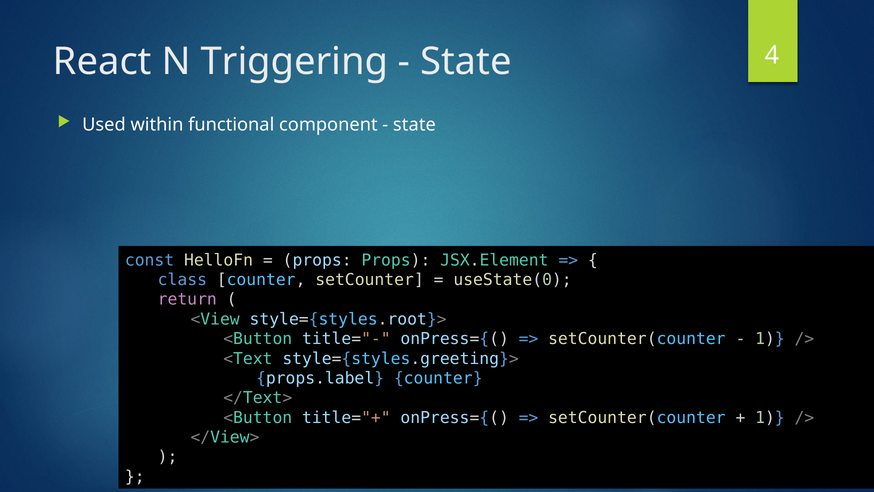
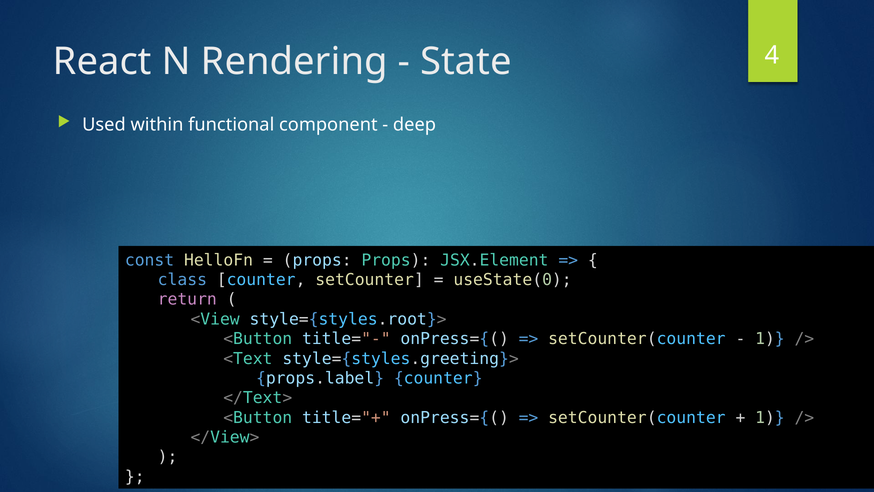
Triggering: Triggering -> Rendering (294, 61)
state: state -> deep (414, 125)
